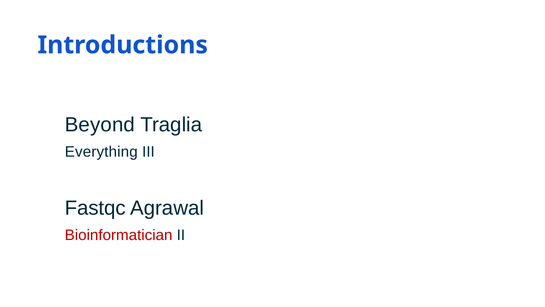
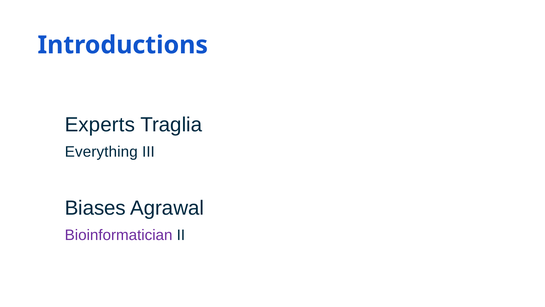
Beyond: Beyond -> Experts (100, 125)
Fastqc: Fastqc -> Biases (95, 208)
Bioinformatician colour: red -> purple (119, 235)
